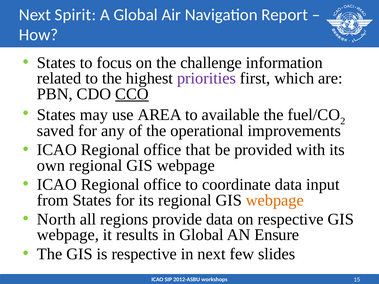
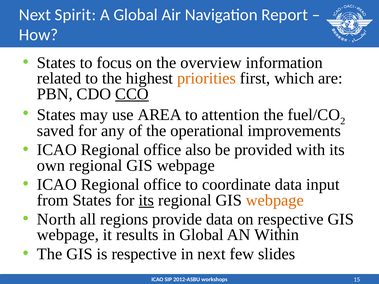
challenge: challenge -> overview (211, 63)
priorities colour: purple -> orange (206, 78)
available: available -> attention (231, 115)
that: that -> also (198, 150)
its underline: none -> present (146, 200)
Ensure: Ensure -> Within (277, 235)
